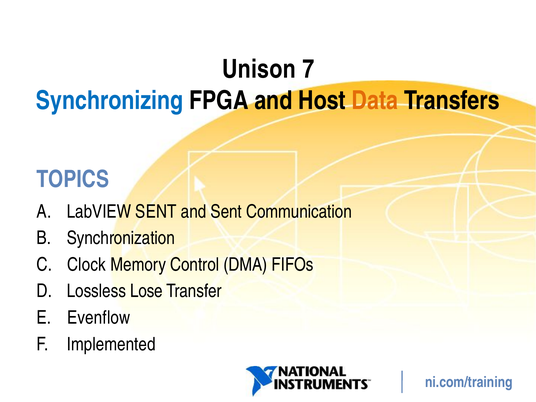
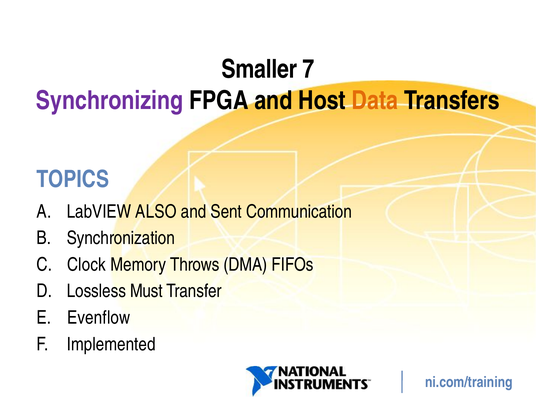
Unison: Unison -> Smaller (259, 69)
Synchronizing colour: blue -> purple (110, 101)
LabVIEW SENT: SENT -> ALSO (156, 212)
Control: Control -> Throws (195, 265)
Lose: Lose -> Must (146, 291)
